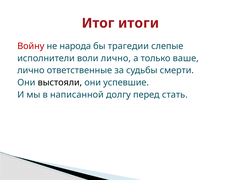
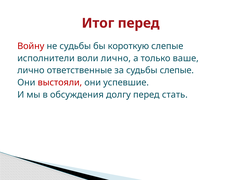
Итог итоги: итоги -> перед (139, 23)
не народа: народа -> судьбы (75, 46)
трагедии: трагедии -> короткую (128, 46)
судьбы смерти: смерти -> слепые (177, 71)
выстояли colour: black -> red (60, 83)
написанной: написанной -> обсуждения (77, 95)
